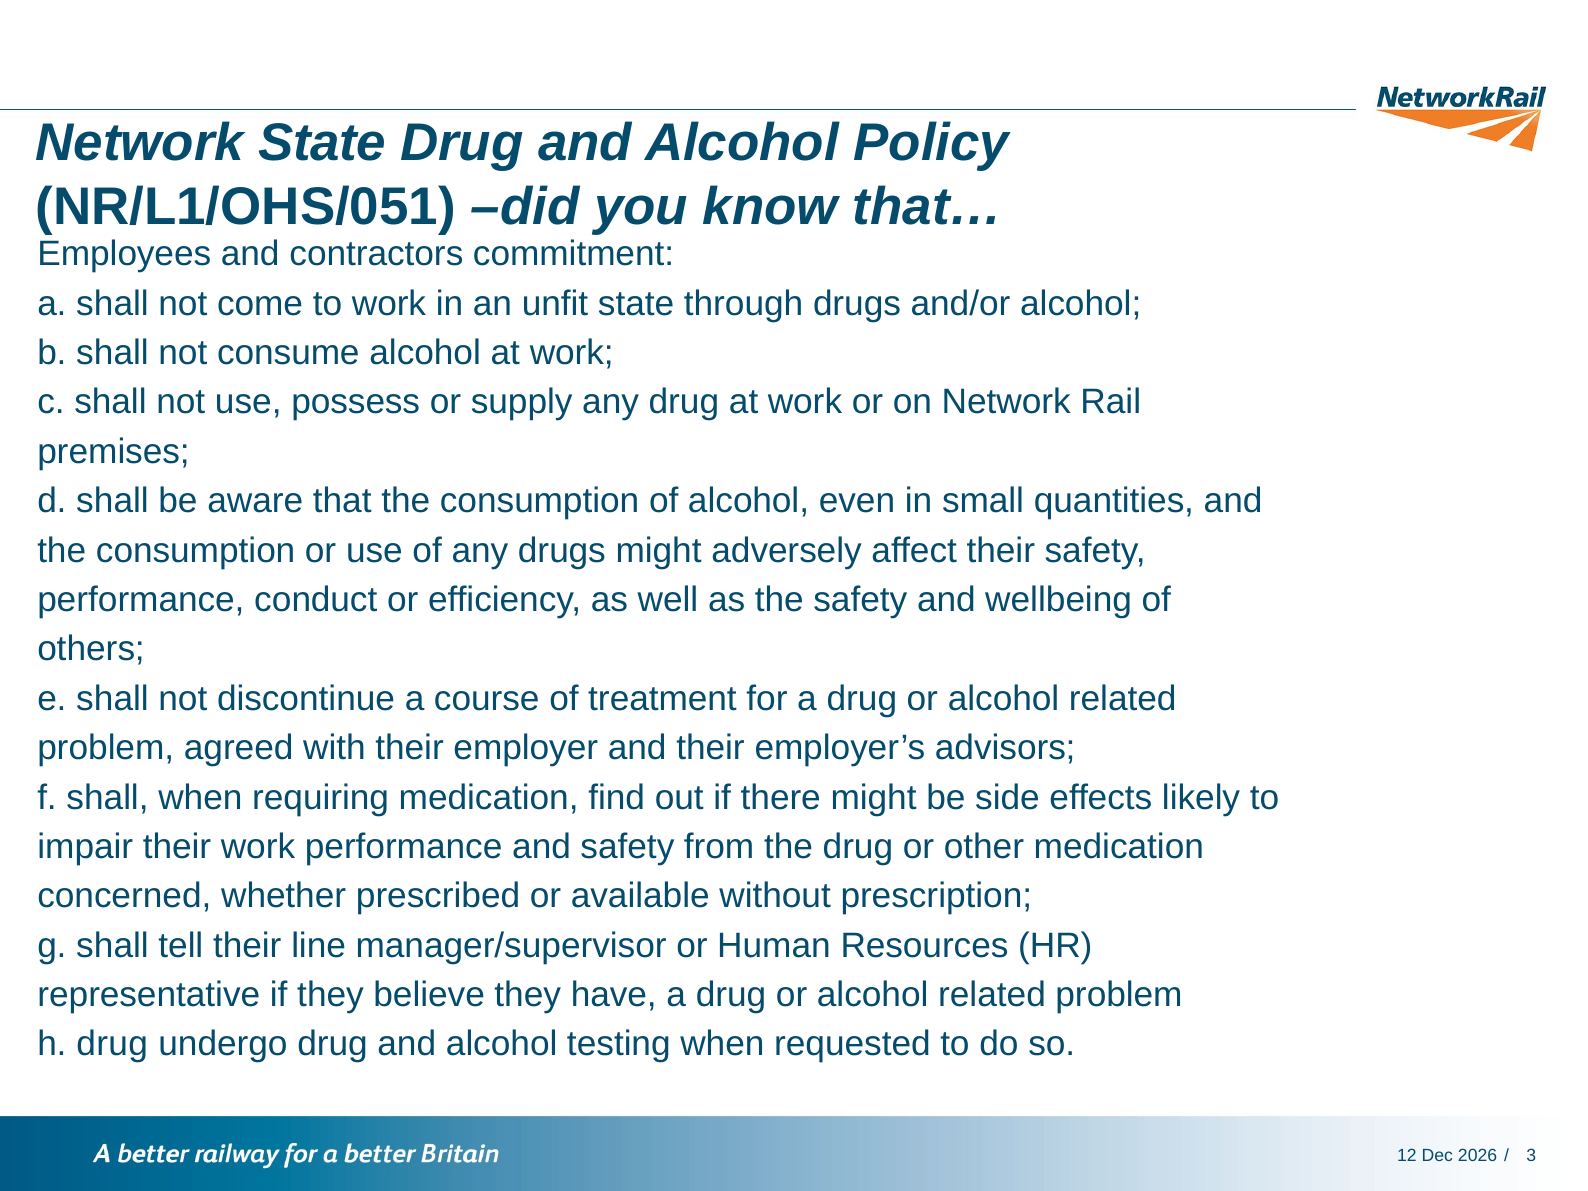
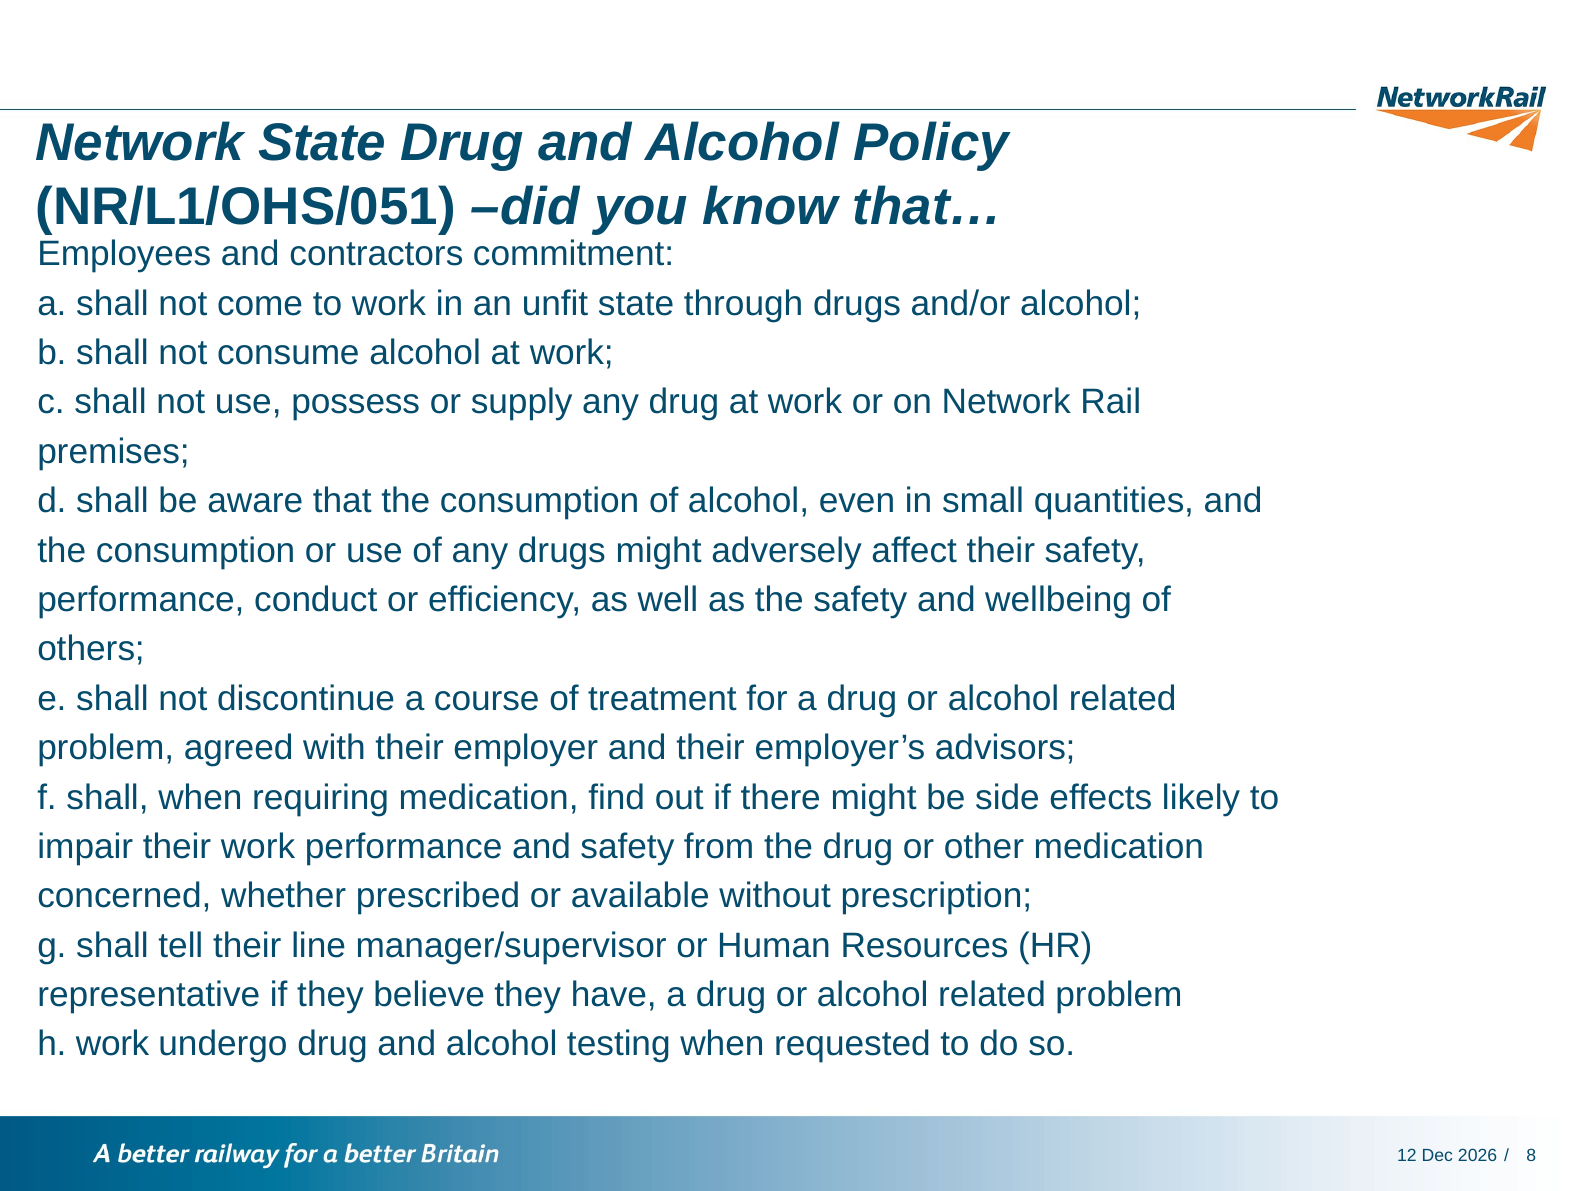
h drug: drug -> work (113, 1044)
3: 3 -> 8 (1531, 1156)
